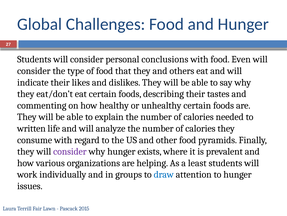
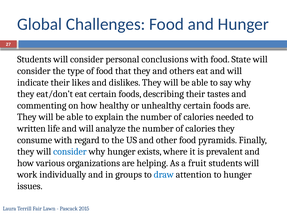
Even: Even -> State (241, 59)
consider colour: purple -> blue (70, 151)
least: least -> fruit (197, 163)
